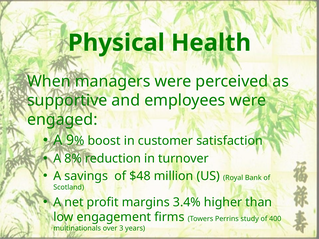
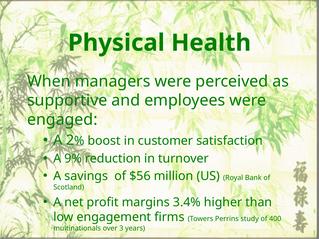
9: 9 -> 2 (70, 140)
8%: 8% -> 9% (73, 159)
$48: $48 -> $56 (140, 176)
